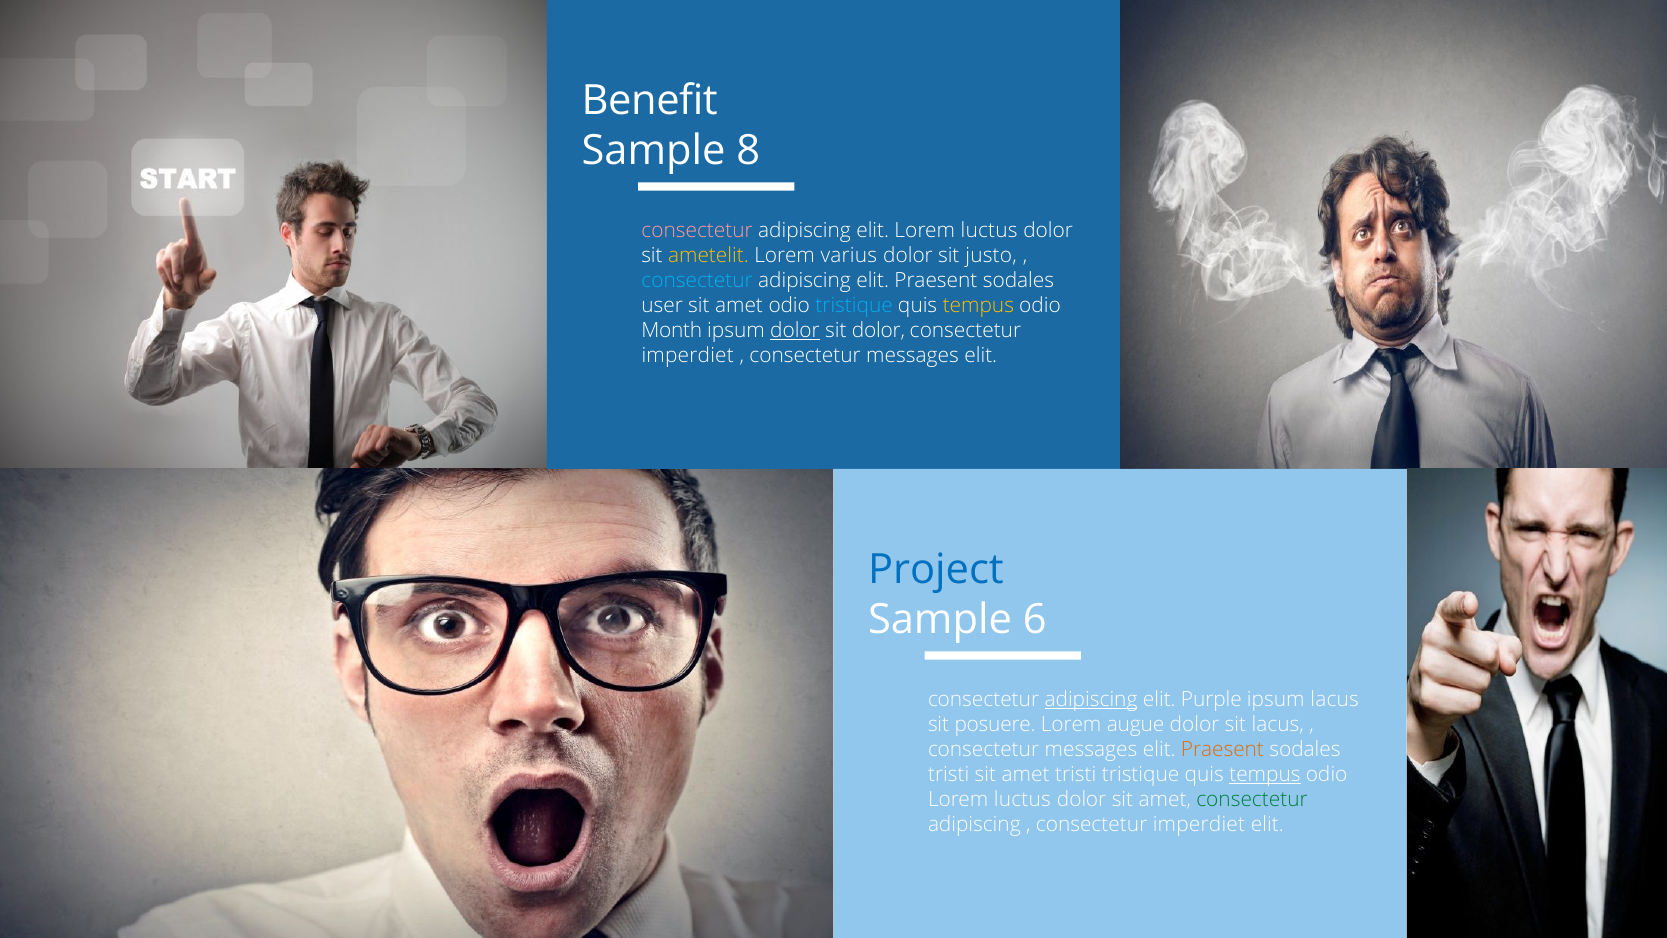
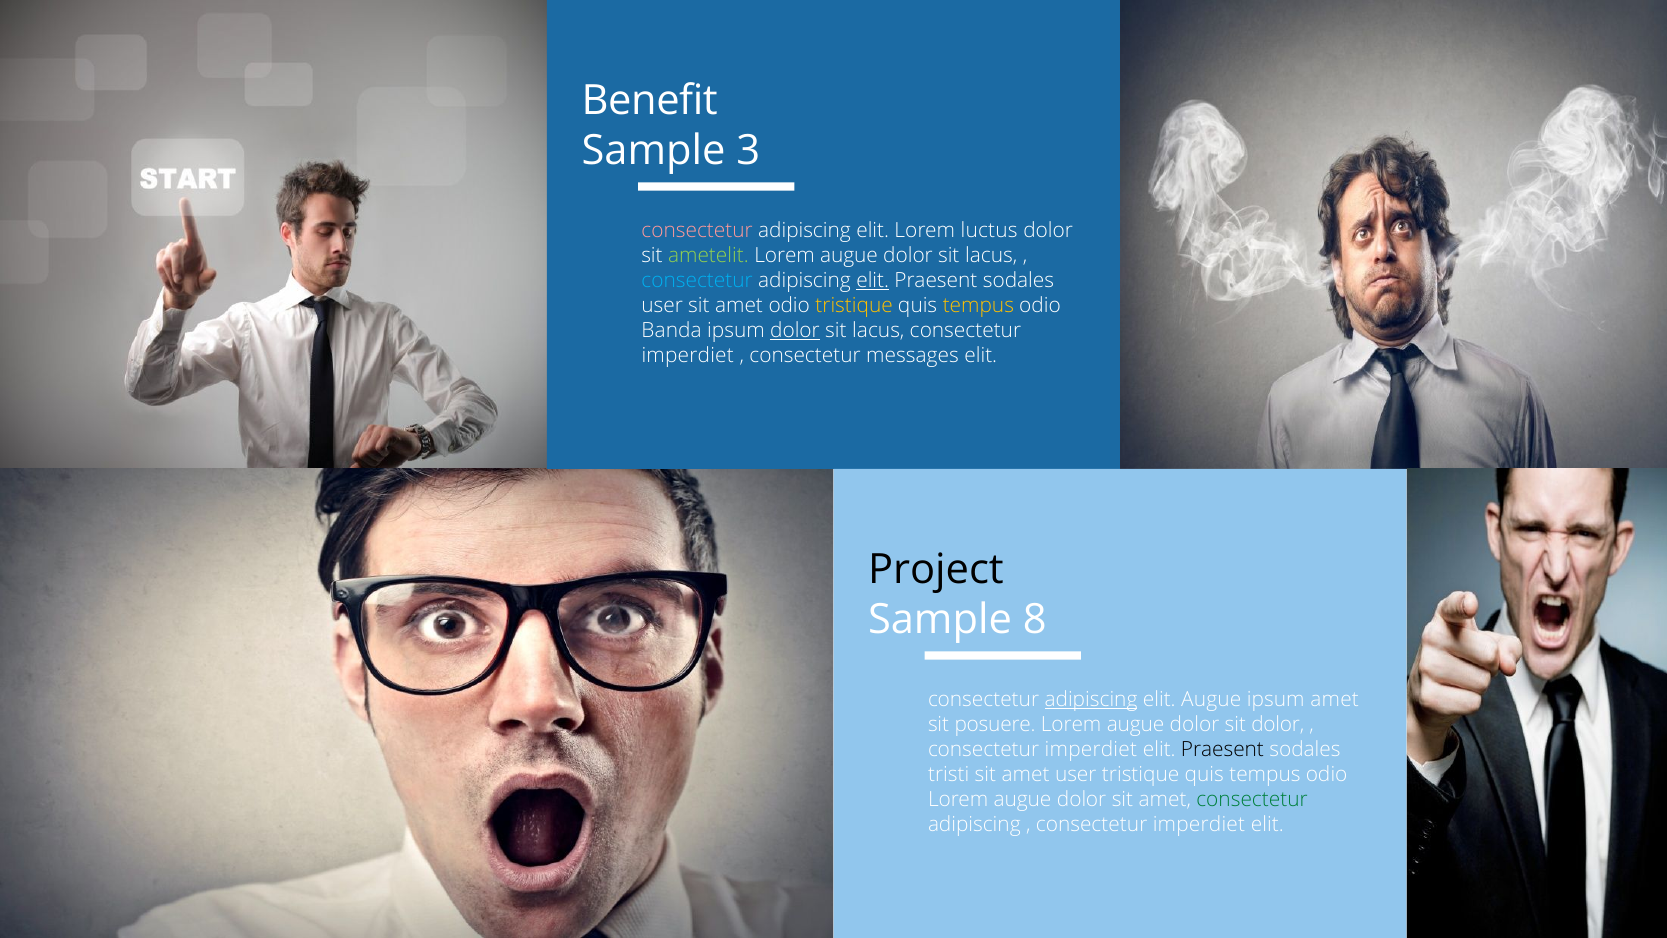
8: 8 -> 3 (748, 151)
ametelit colour: yellow -> light green (708, 256)
varius: varius -> augue (849, 256)
justo: justo -> lacus (991, 256)
elit underline: none -> present (873, 281)
tristique colour: light blue -> yellow (854, 306)
Month: Month -> Banda (672, 331)
dolor: dolor -> lacus (878, 331)
Project colour: blue -> black (936, 570)
6: 6 -> 8 (1035, 620)
elit Purple: Purple -> Augue (1211, 699)
ipsum lacus: lacus -> amet (1335, 699)
sit lacus: lacus -> dolor (1278, 724)
messages: messages -> imperdiet (1091, 749)
Praesent colour: orange -> black (1222, 749)
amet tristi: tristi -> user (1076, 775)
tempus underline: present -> none (1265, 775)
luctus: luctus -> augue (1022, 800)
